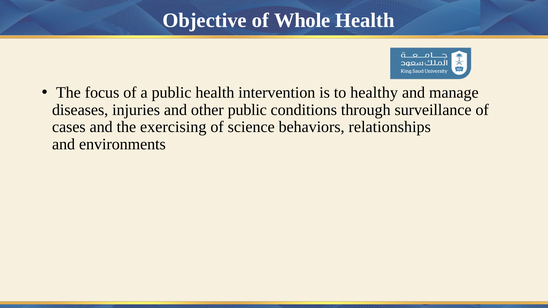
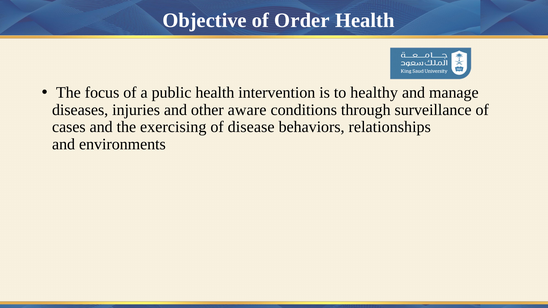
Whole: Whole -> Order (302, 20)
other public: public -> aware (247, 110)
science: science -> disease (251, 127)
